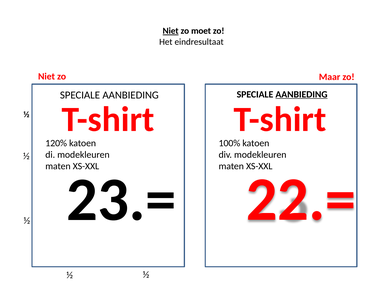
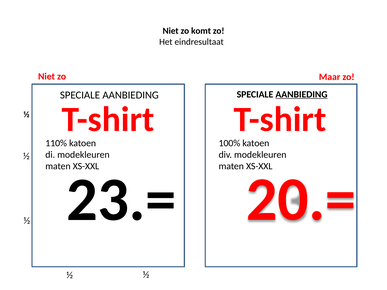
Niet underline: present -> none (171, 31)
moet: moet -> komt (201, 31)
120%: 120% -> 110% (56, 143)
22.=: 22.= -> 20.= (301, 200)
